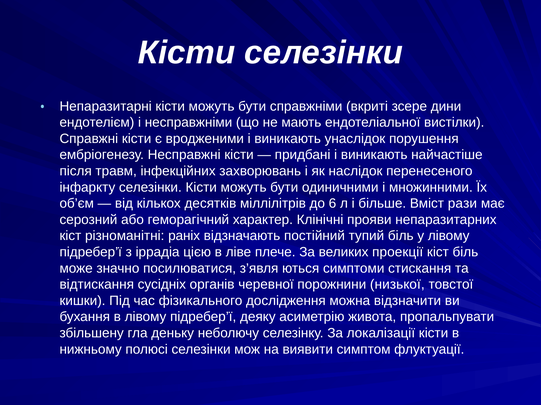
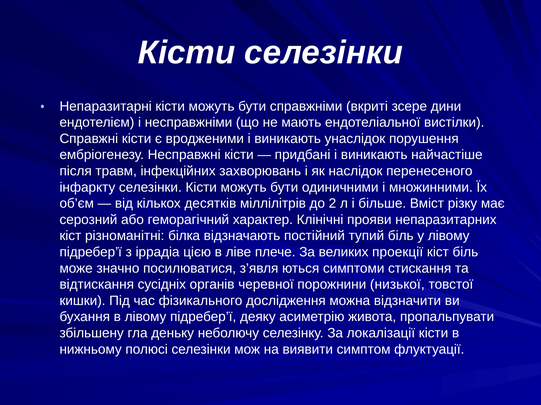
6: 6 -> 2 (332, 204)
рази: рази -> різку (462, 204)
раніх: раніх -> білка (184, 236)
